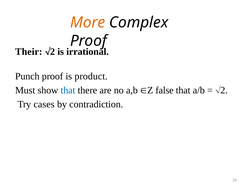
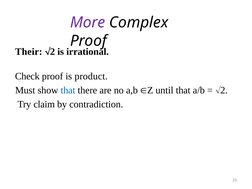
More colour: orange -> purple (88, 22)
Punch: Punch -> Check (27, 76)
false: false -> until (164, 90)
cases: cases -> claim (44, 104)
